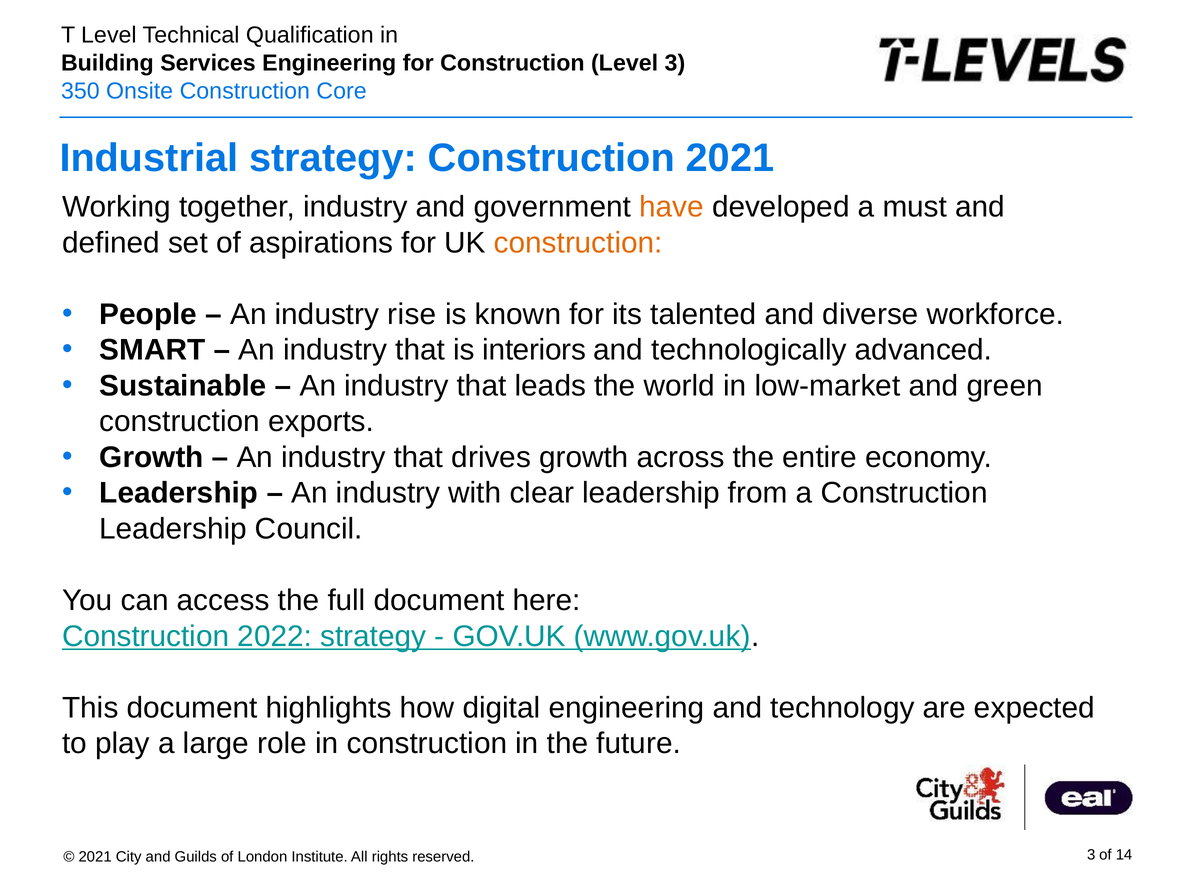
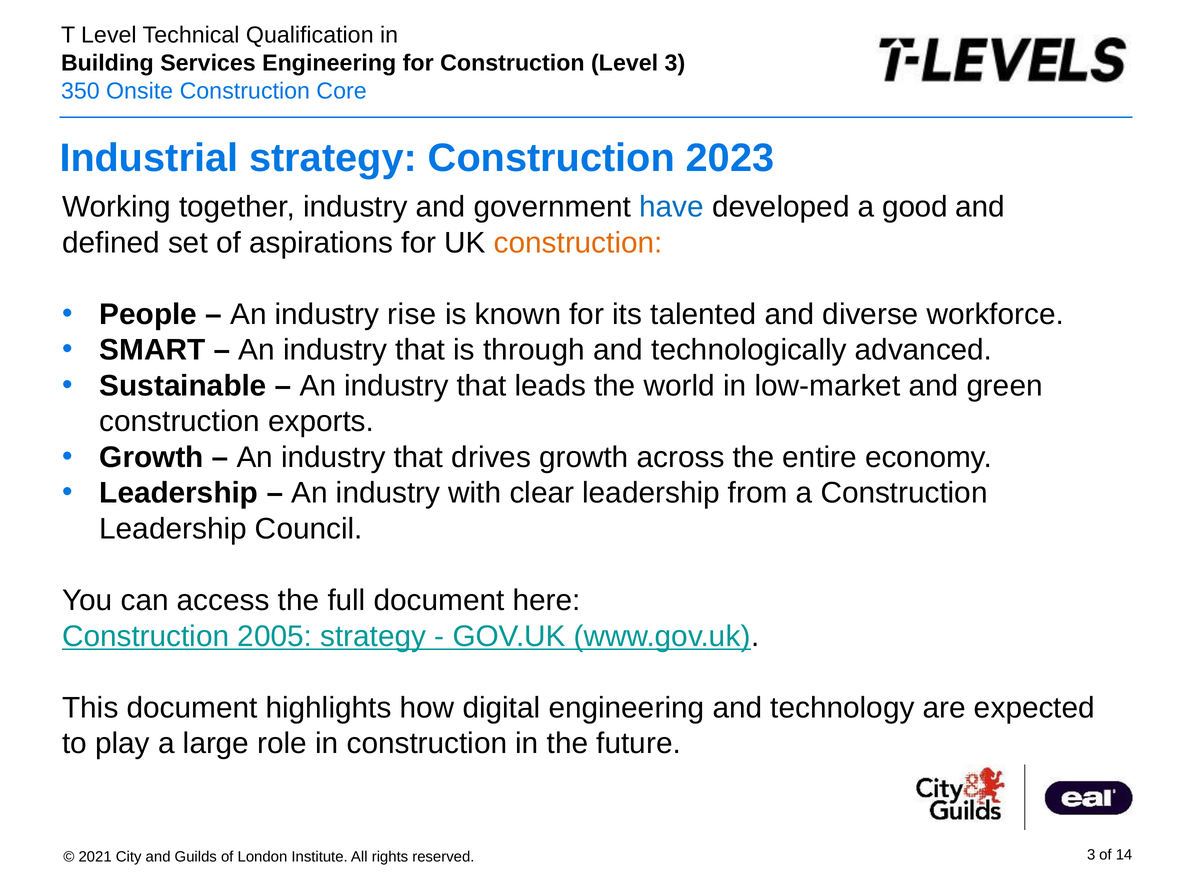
Construction 2021: 2021 -> 2023 (730, 158)
have colour: orange -> blue (672, 207)
must: must -> good (915, 207)
interiors: interiors -> through (534, 350)
2022: 2022 -> 2005 (275, 636)
